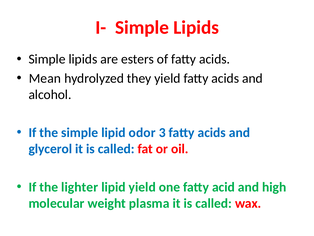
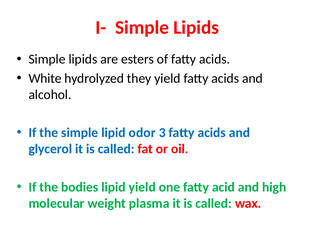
Mean: Mean -> White (45, 78)
lighter: lighter -> bodies (80, 187)
